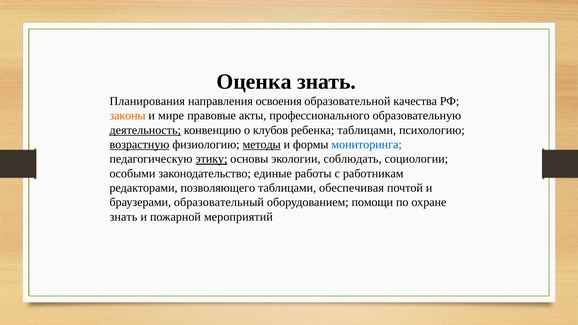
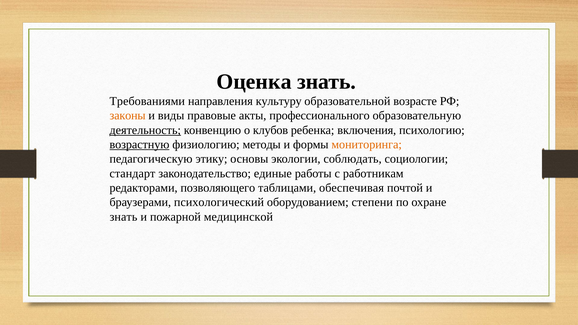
Планирования: Планирования -> Требованиями (147, 101)
освоения: освоения -> культуру (279, 101)
качества: качества -> возрасте (415, 101)
мире: мире -> виды (171, 116)
ребенка таблицами: таблицами -> включения (367, 130)
методы underline: present -> none (262, 145)
мониторинга colour: blue -> orange (367, 145)
этику underline: present -> none (211, 159)
особыми: особыми -> стандарт (132, 174)
образовательный: образовательный -> психологический (219, 202)
помощи: помощи -> степени (372, 202)
мероприятий: мероприятий -> медицинской (238, 217)
